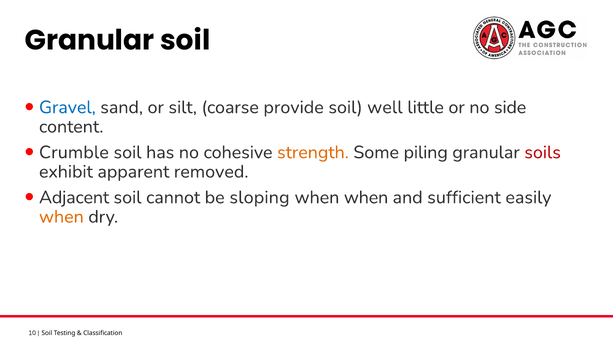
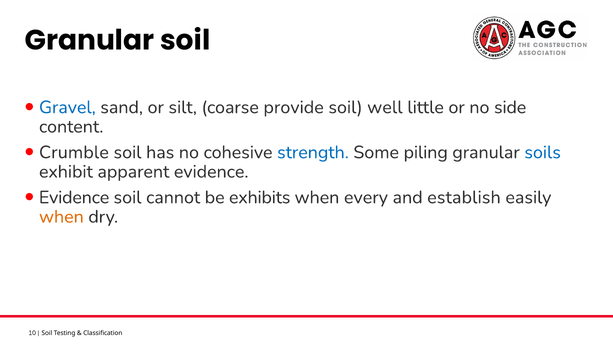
strength colour: orange -> blue (313, 152)
soils colour: red -> blue (543, 152)
apparent removed: removed -> evidence (211, 172)
Adjacent: Adjacent -> Evidence (74, 197)
sloping: sloping -> exhibits (260, 197)
when when: when -> every (366, 197)
sufficient: sufficient -> establish (464, 197)
